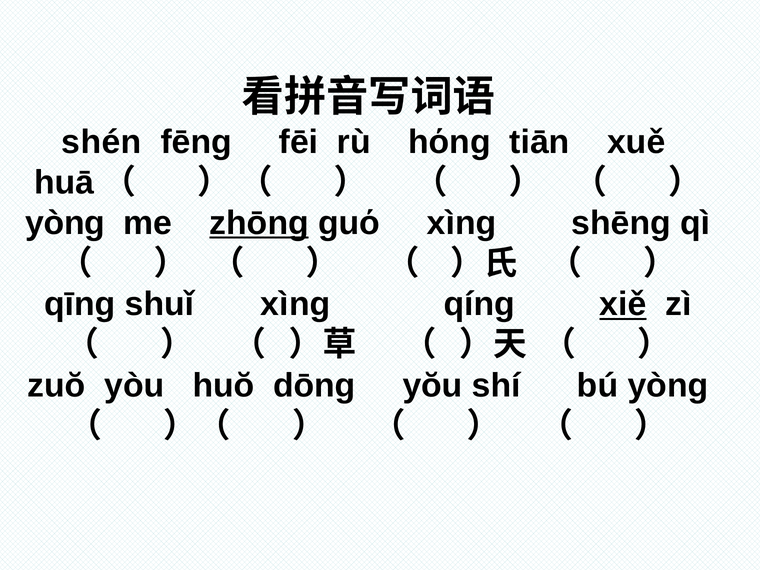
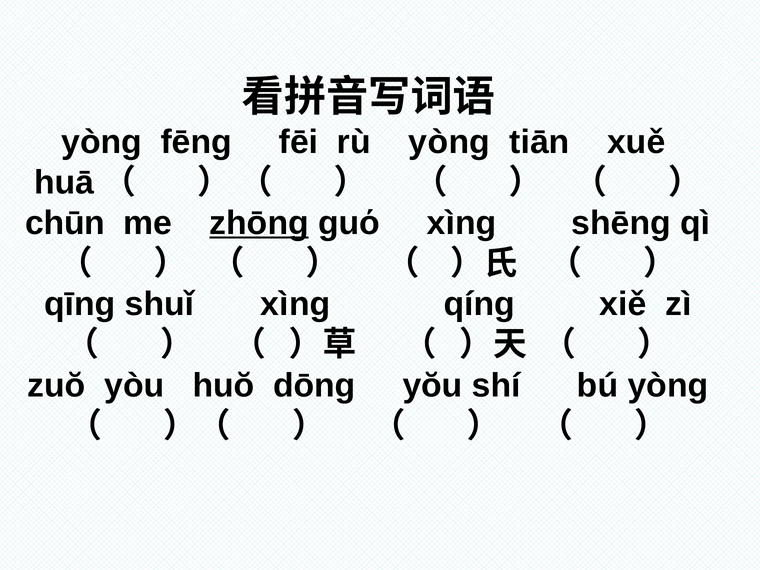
shén: shén -> yònɡ (102, 142)
rù hόnɡ: hόnɡ -> yònɡ (449, 142)
yònɡ: yònɡ -> chūn (65, 223)
xiě underline: present -> none (623, 304)
